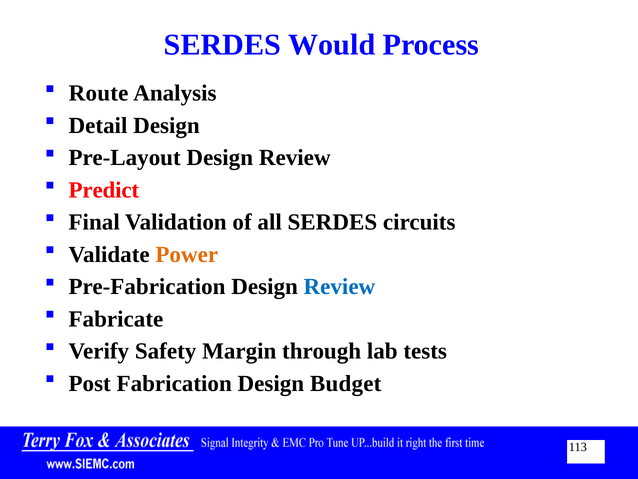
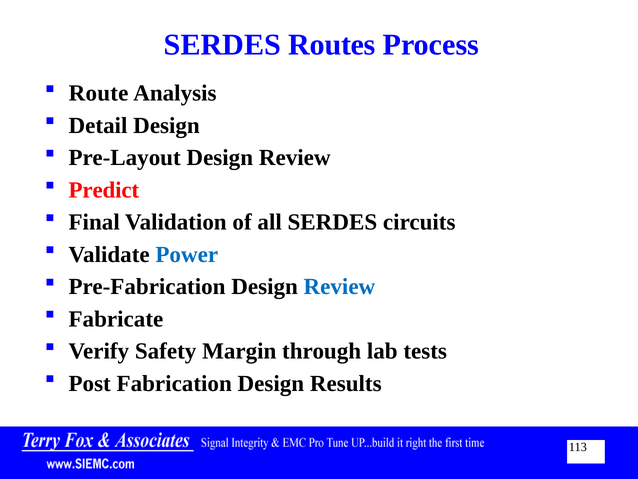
Would: Would -> Routes (332, 45)
Power colour: orange -> blue (187, 254)
Budget: Budget -> Results (346, 383)
